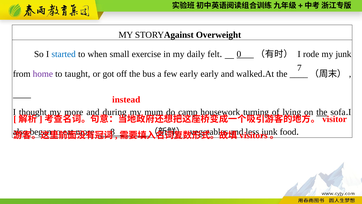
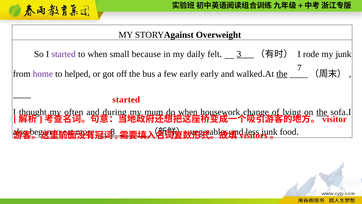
started colour: blue -> purple (64, 54)
exercise: exercise -> because (146, 54)
0: 0 -> 3 (239, 54)
taught: taught -> helped (78, 74)
the underline: none -> present (282, 74)
instead: instead -> started (126, 99)
my more: more -> often (74, 112)
do camp: camp -> when (188, 112)
turning: turning -> change (256, 112)
